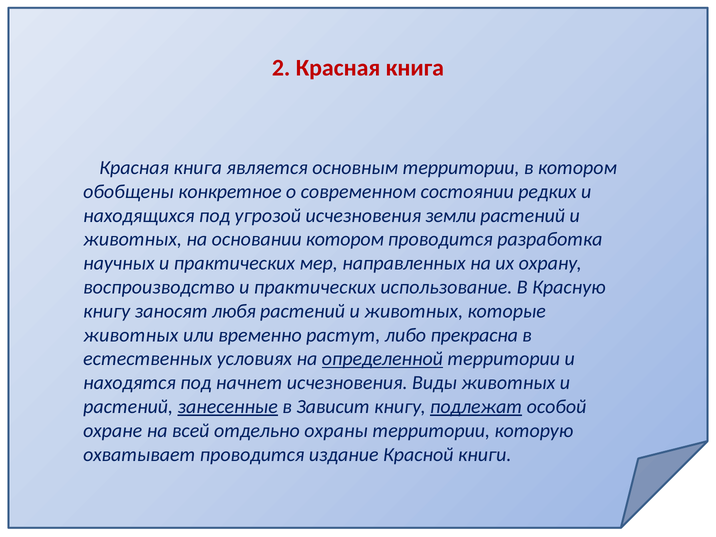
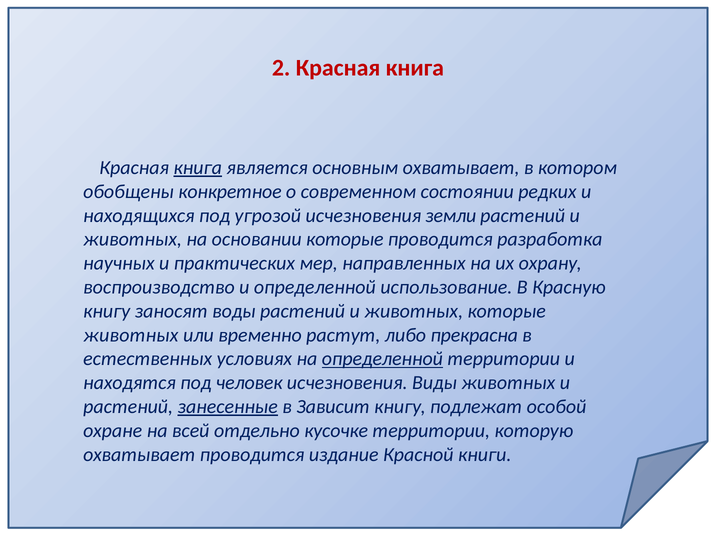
книга underline: none -> present (198, 168)
основным территории: территории -> охватывает (461, 168)
основании котором: котором -> которые (345, 239)
воспроизводство и практических: практических -> определенной (315, 287)
любя: любя -> воды (234, 311)
начнет: начнет -> человек (249, 383)
подлежат underline: present -> none (476, 407)
охраны: охраны -> кусочке (336, 431)
